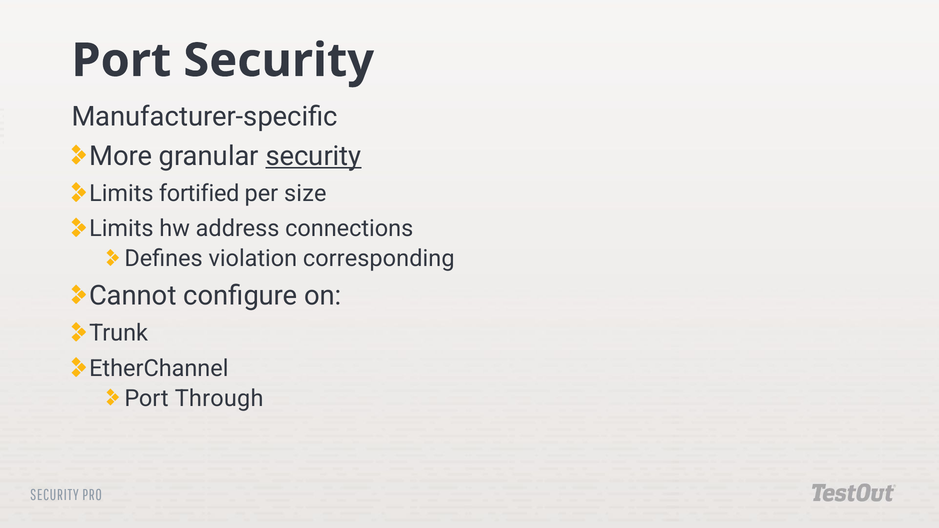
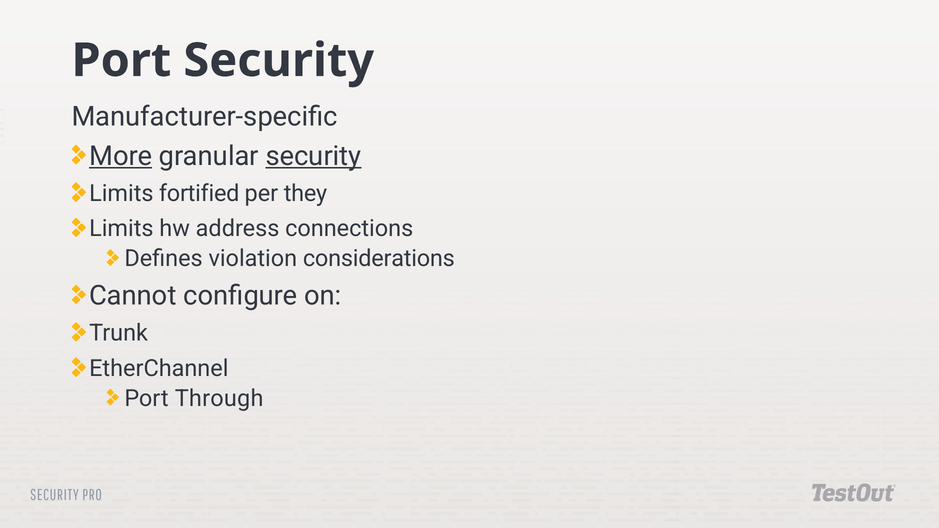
More underline: none -> present (121, 156)
size: size -> they (306, 193)
corresponding: corresponding -> considerations (379, 259)
